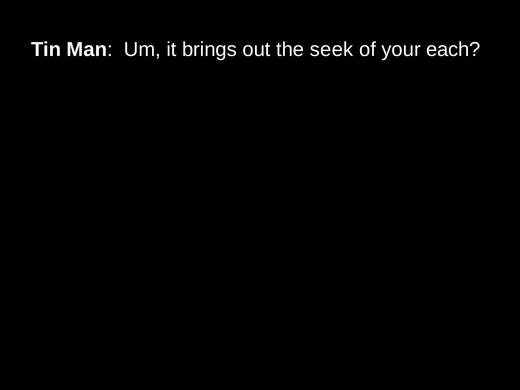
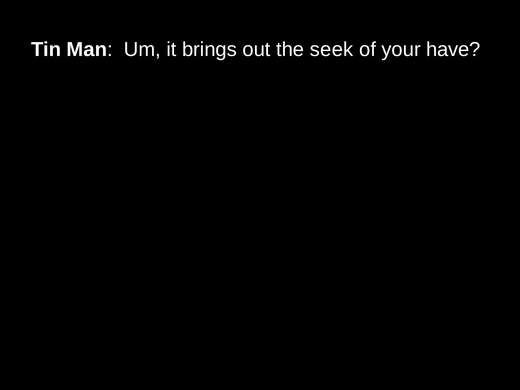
each: each -> have (453, 50)
